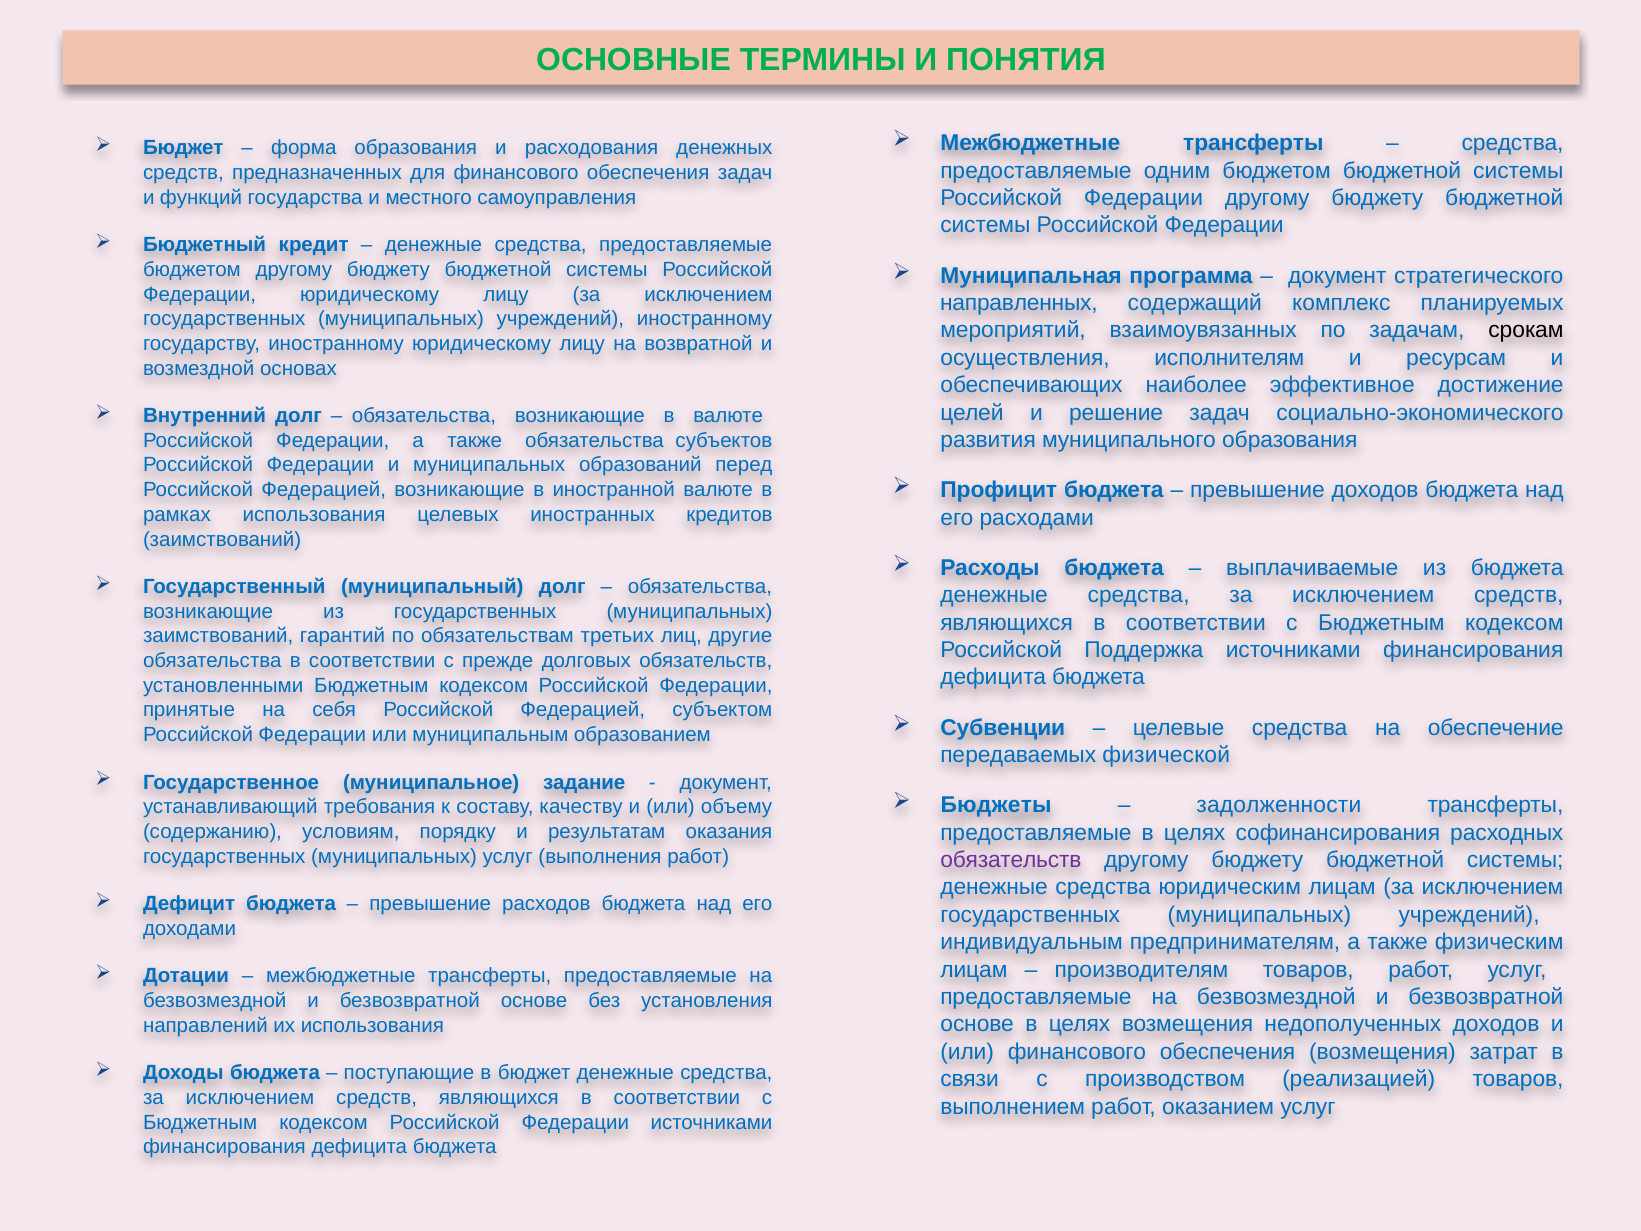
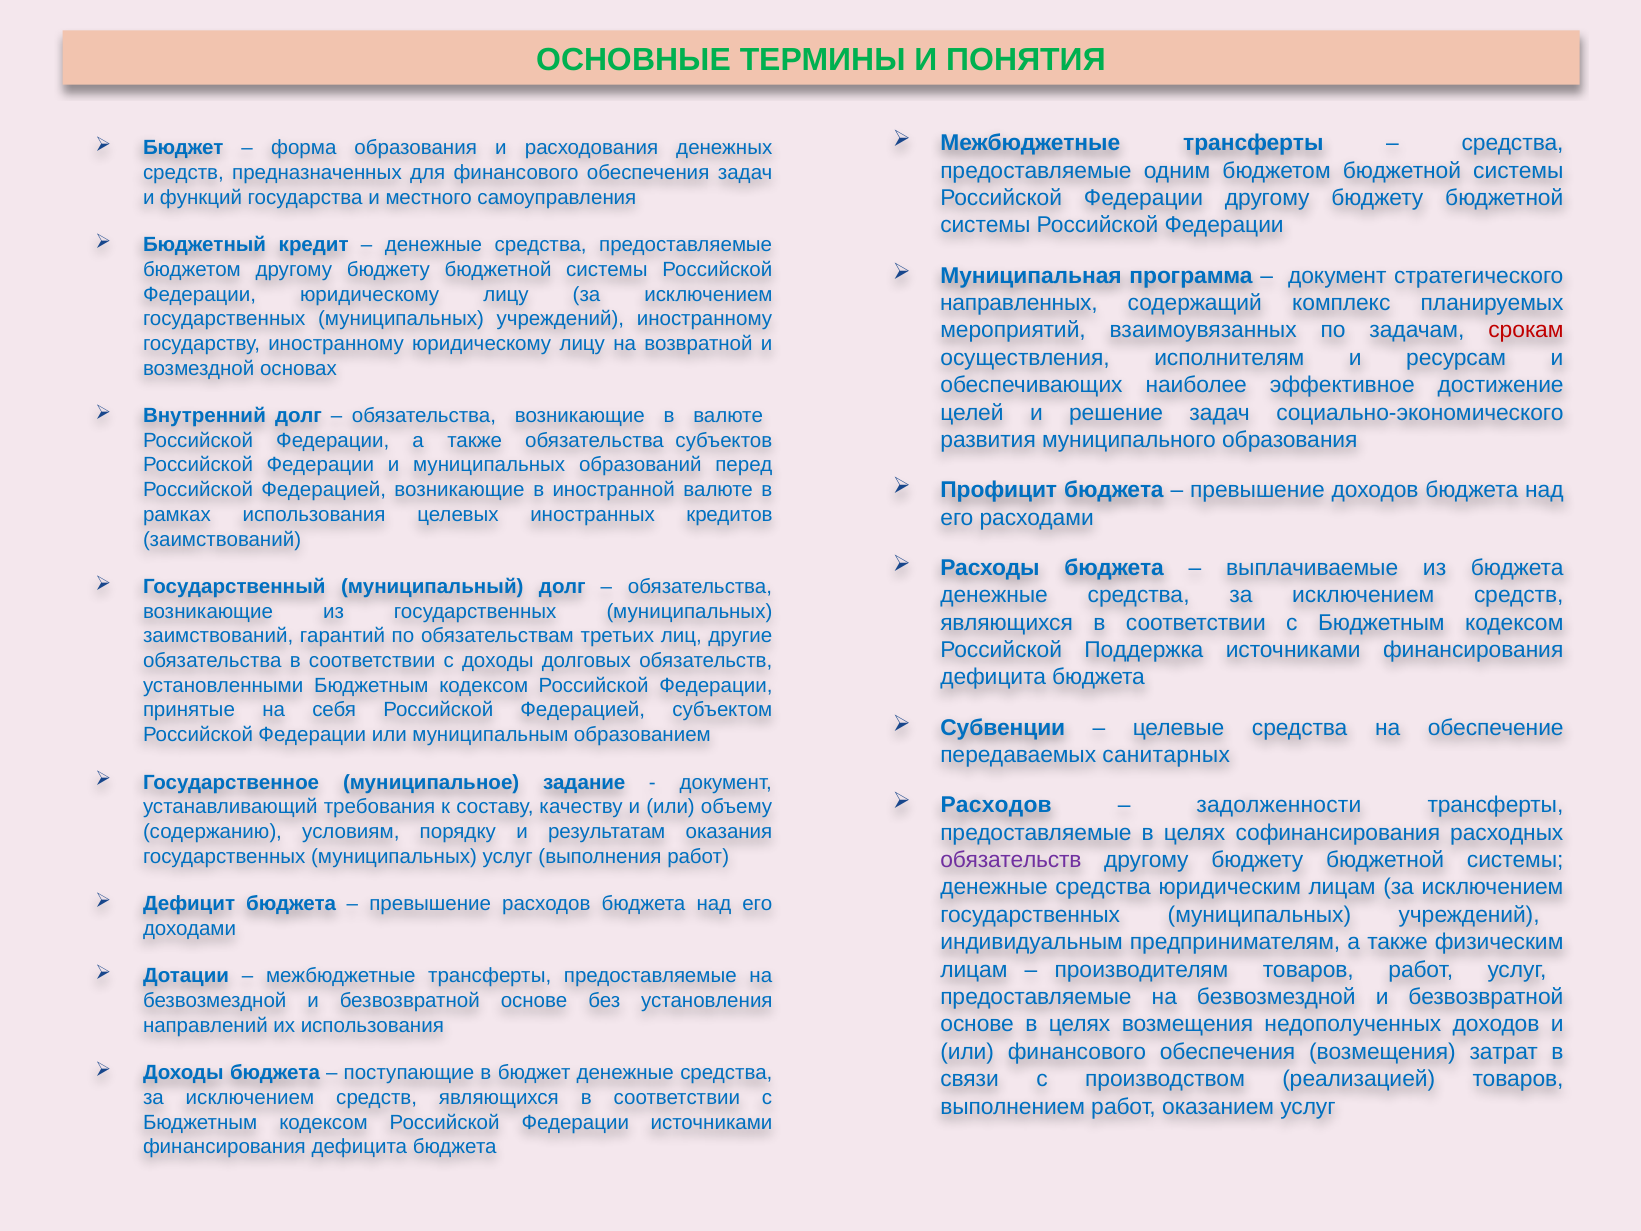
срокам colour: black -> red (1526, 330)
с прежде: прежде -> доходы (498, 661)
физической: физической -> санитарных (1166, 755)
Бюджеты: Бюджеты -> Расходов (996, 805)
